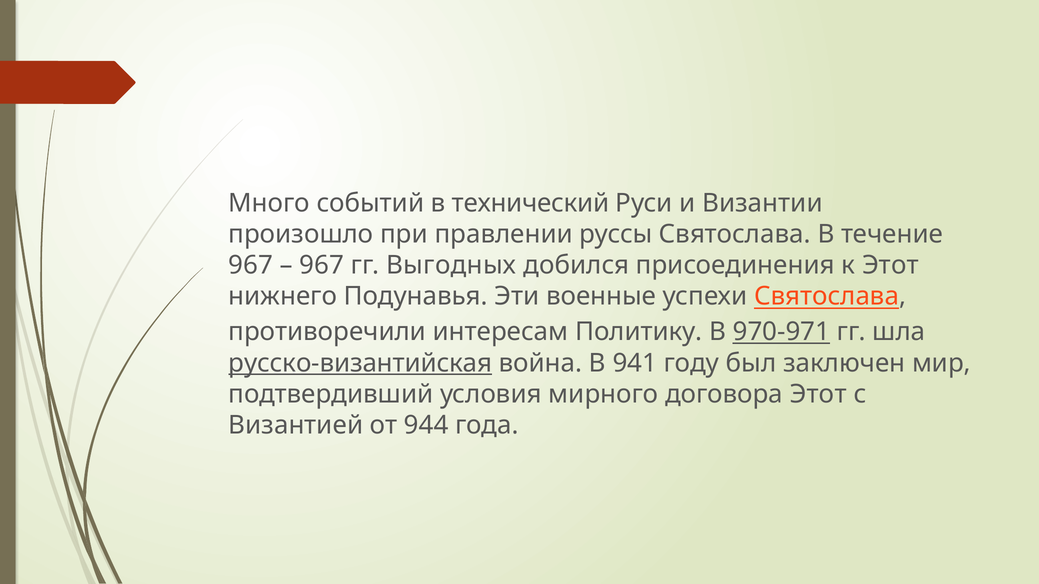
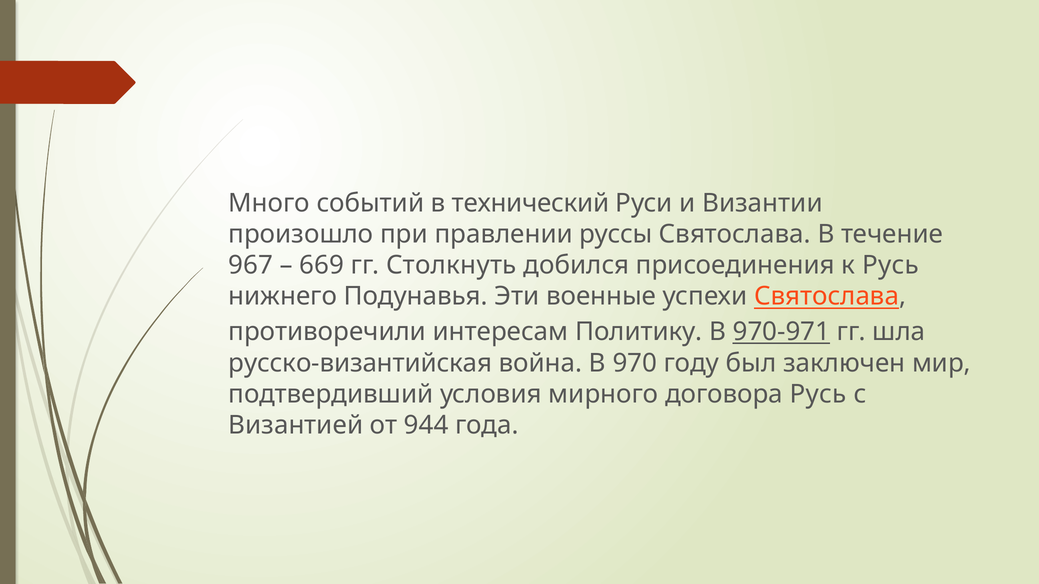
967: 967 -> 669 (322, 265)
Выгодных: Выгодных -> Столкнуть (451, 265)
к Этот: Этот -> Русь (890, 265)
русско-византийская underline: present -> none (360, 363)
941: 941 -> 970 (635, 363)
договора Этот: Этот -> Русь (818, 394)
